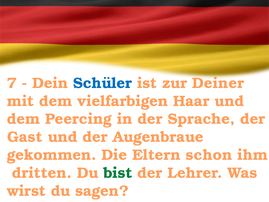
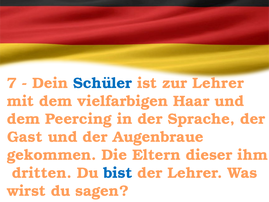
zur Deiner: Deiner -> Lehrer (218, 83)
schon: schon -> dieser (209, 155)
bist colour: green -> blue (118, 173)
